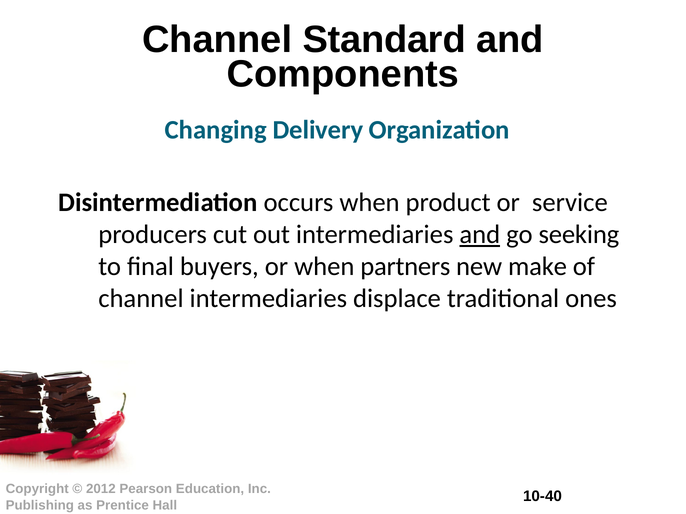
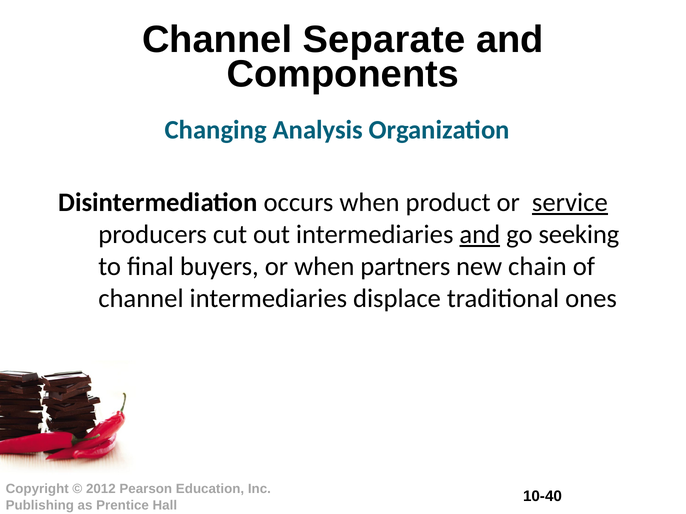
Standard: Standard -> Separate (384, 40)
Delivery: Delivery -> Analysis (318, 130)
service underline: none -> present (570, 203)
make: make -> chain (537, 267)
